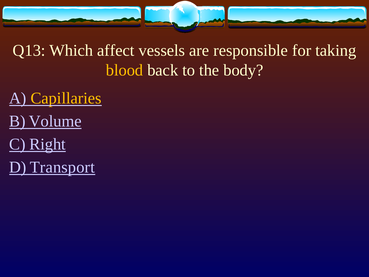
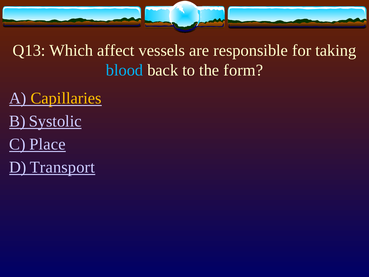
blood colour: yellow -> light blue (125, 70)
body: body -> form (243, 70)
Volume: Volume -> Systolic (55, 121)
Right: Right -> Place (47, 144)
